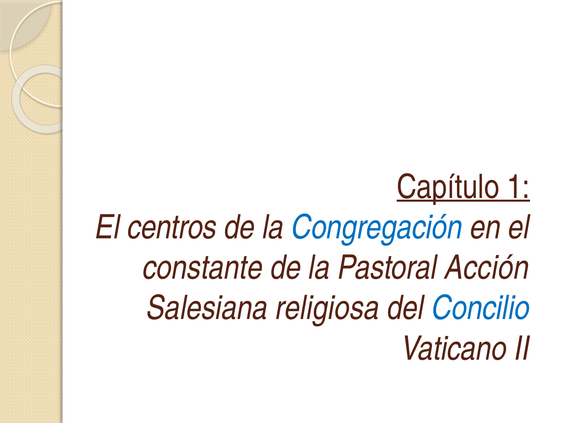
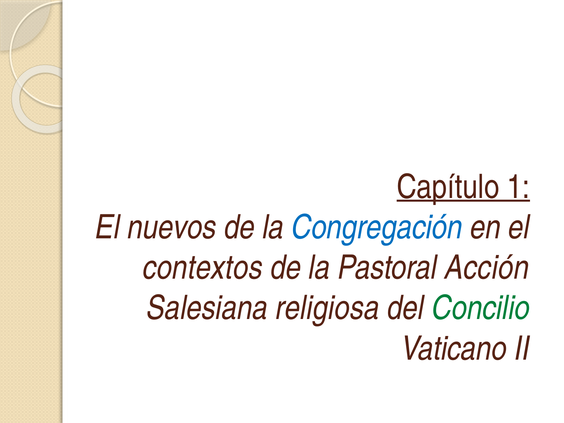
centros: centros -> nuevos (172, 227)
constante: constante -> contextos (203, 268)
Concilio colour: blue -> green (481, 308)
